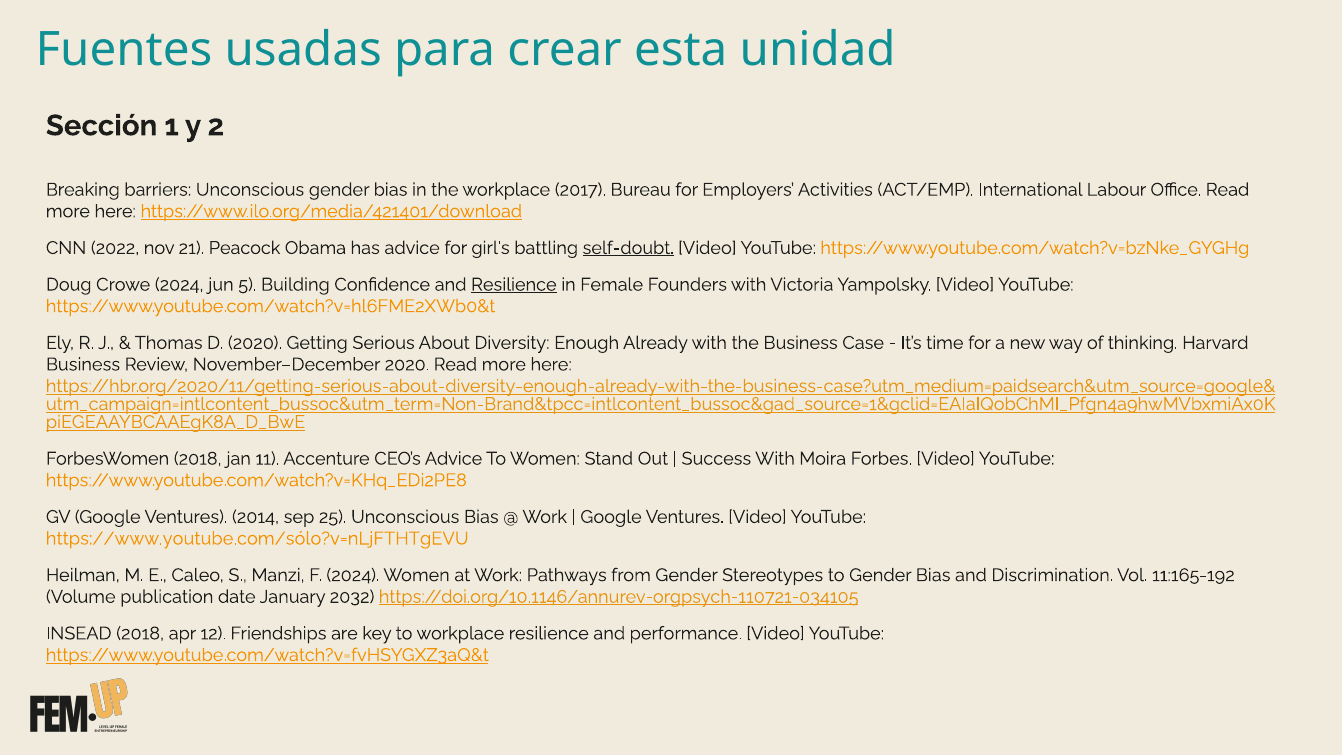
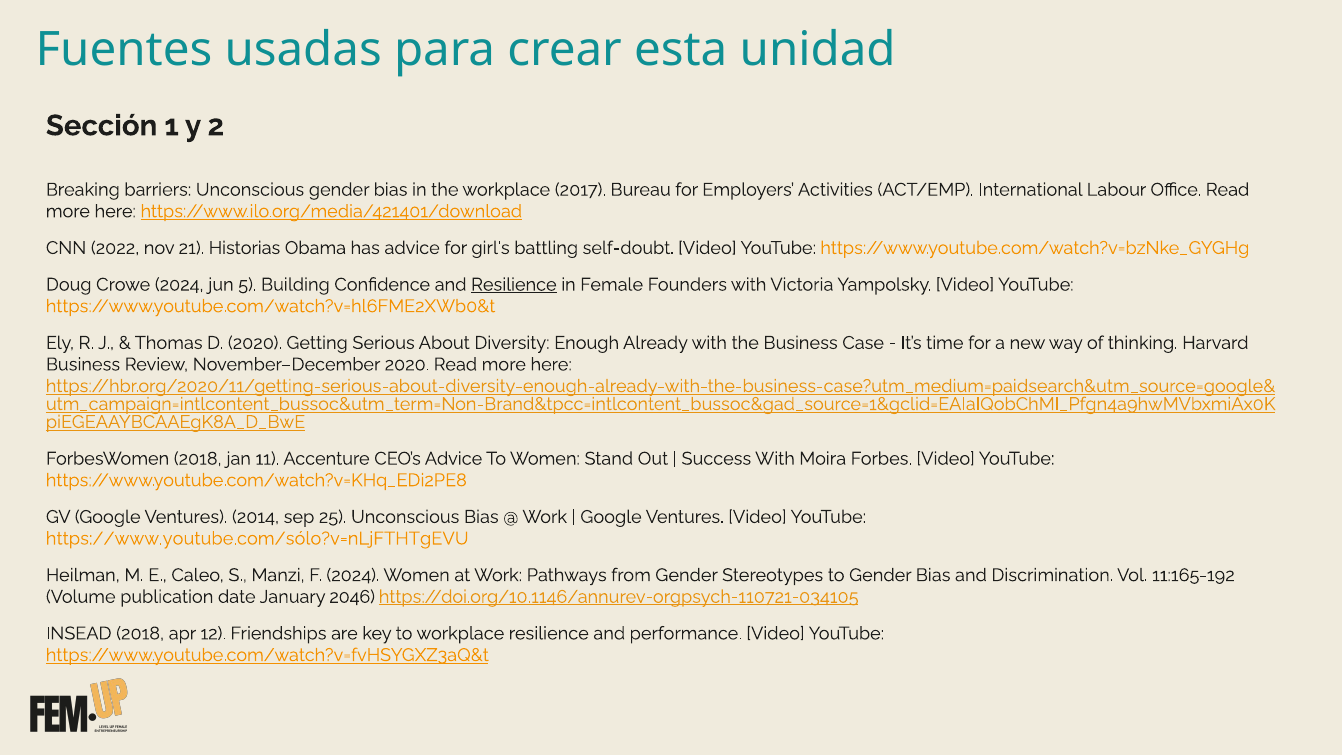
Peacock: Peacock -> Historias (245, 248)
self-doubt underline: present -> none (628, 248)
2032: 2032 -> 2046 (352, 597)
